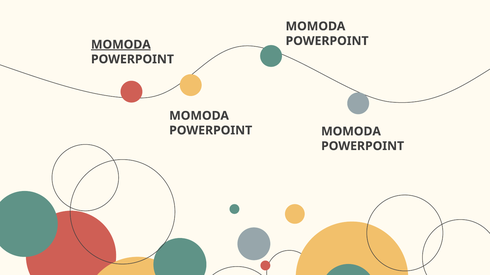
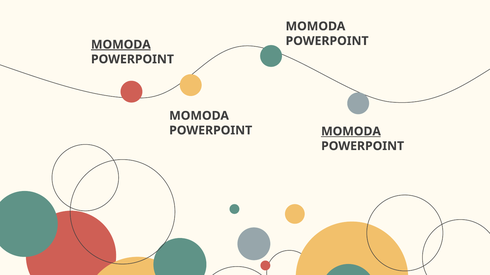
MOMODA underline: none -> present (351, 132)
